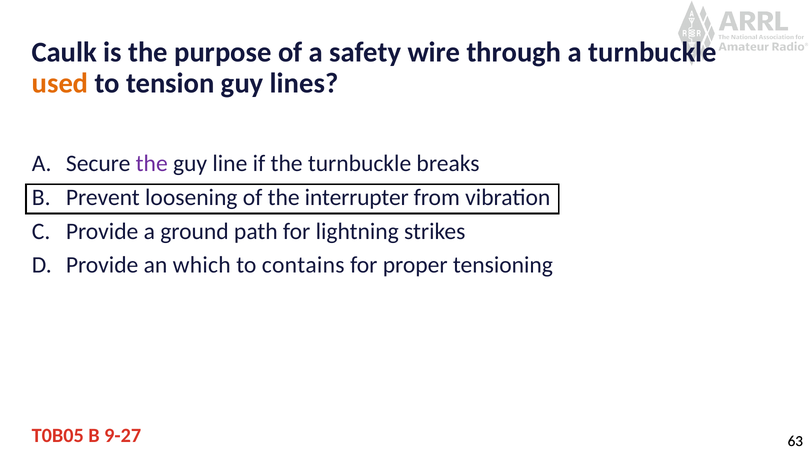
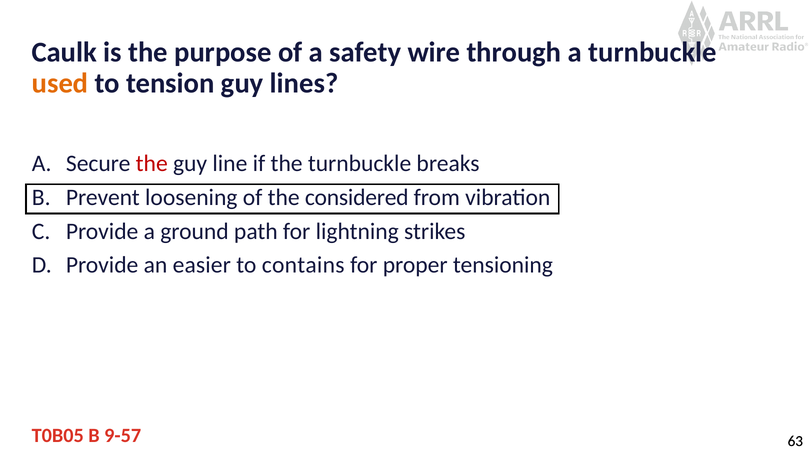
the colour: purple -> red (152, 163)
interrupter: interrupter -> considered (357, 197)
which: which -> easier (202, 265)
9-27: 9-27 -> 9-57 (123, 436)
